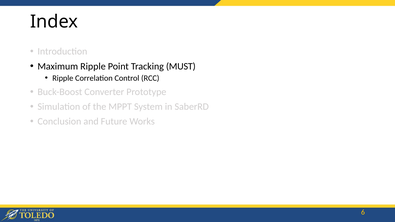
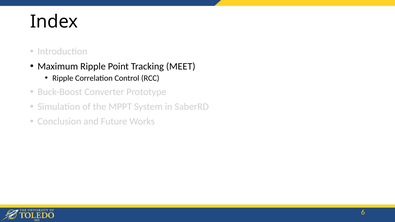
MUST: MUST -> MEET (181, 66)
